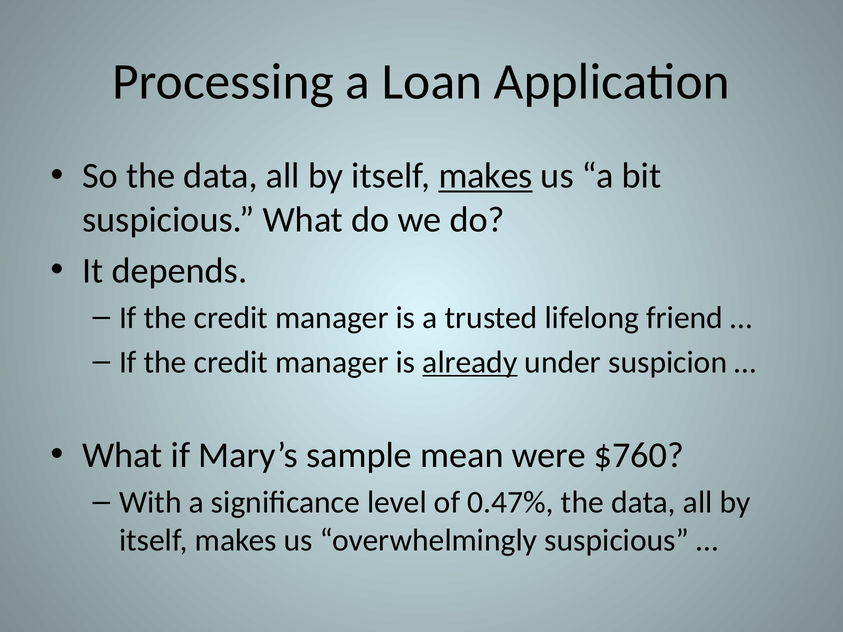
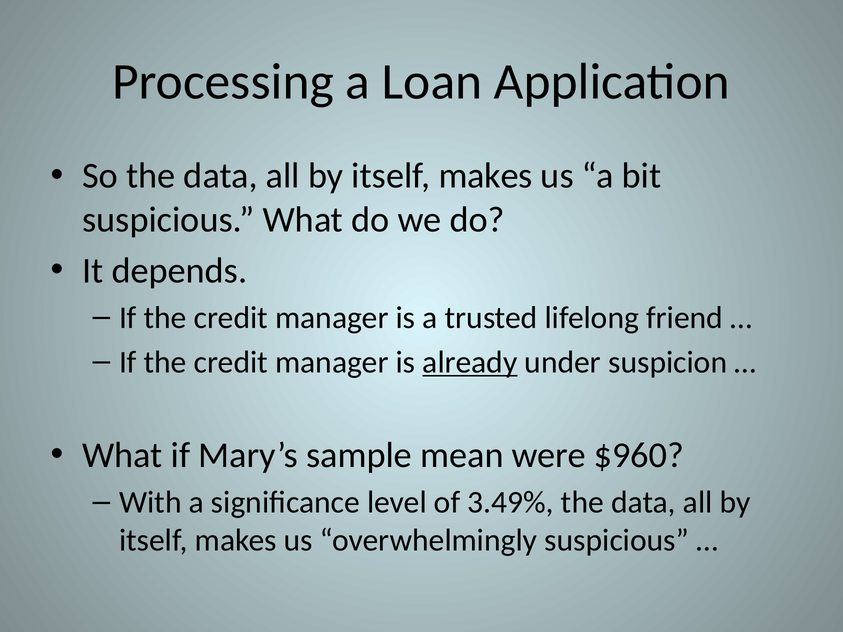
makes underline: present -> none (486, 176)
$760: $760 -> $960 (639, 455)
0.47%: 0.47% -> 3.49% (511, 502)
